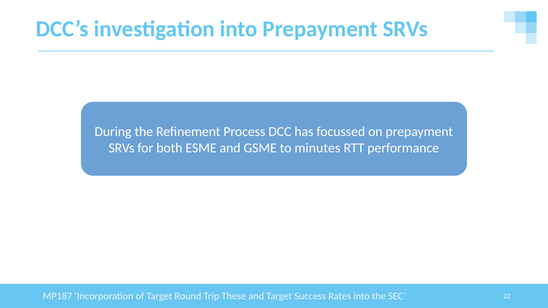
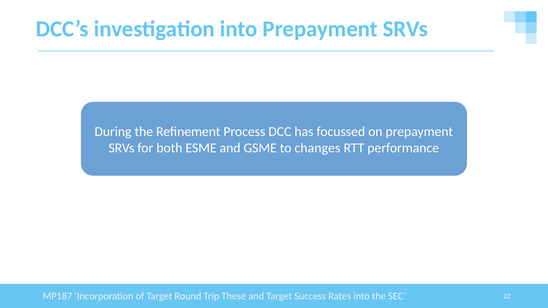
minutes: minutes -> changes (317, 148)
